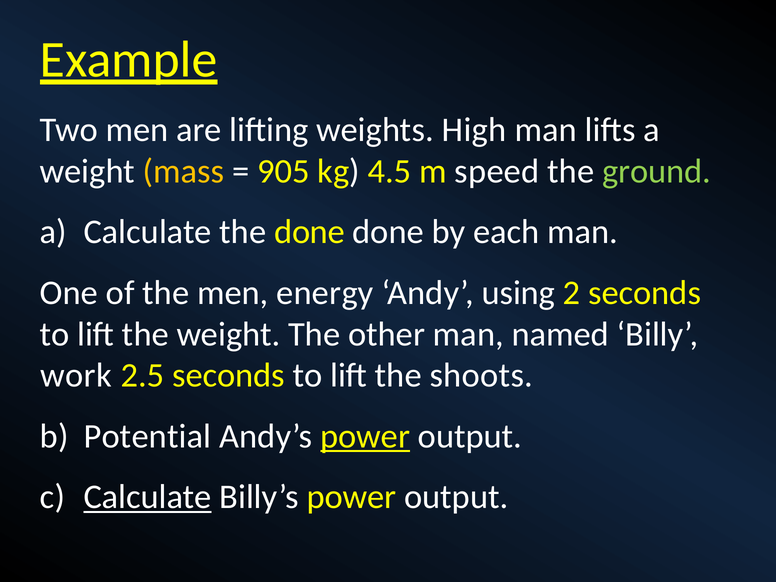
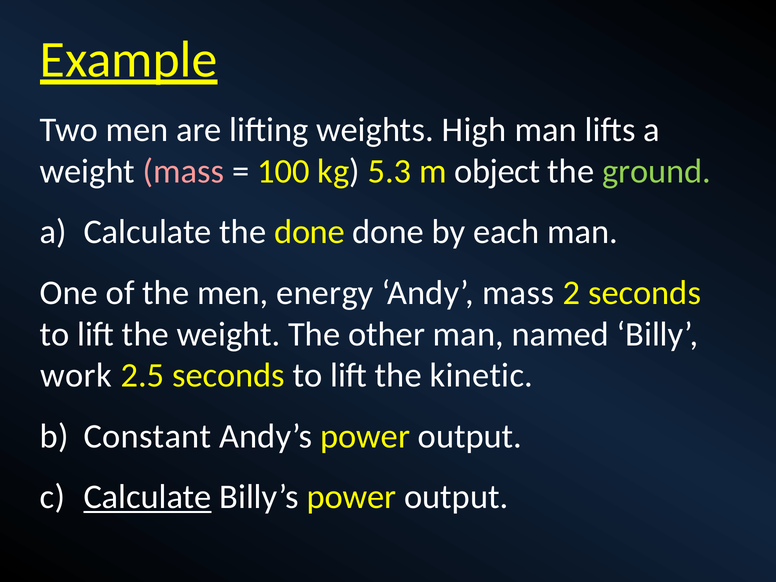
mass colour: yellow -> pink (184, 171)
905: 905 -> 100 (283, 171)
4.5: 4.5 -> 5.3 (389, 171)
speed: speed -> object (497, 171)
Andy using: using -> mass (518, 293)
shoots: shoots -> kinetic (481, 376)
Potential: Potential -> Constant (147, 436)
power underline: present -> none (365, 436)
